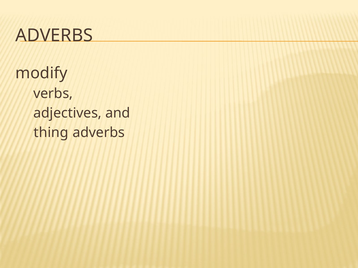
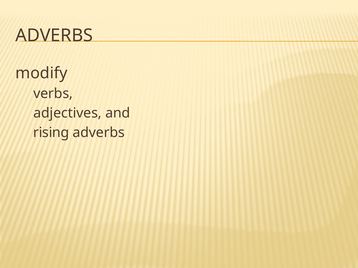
thing: thing -> rising (51, 133)
